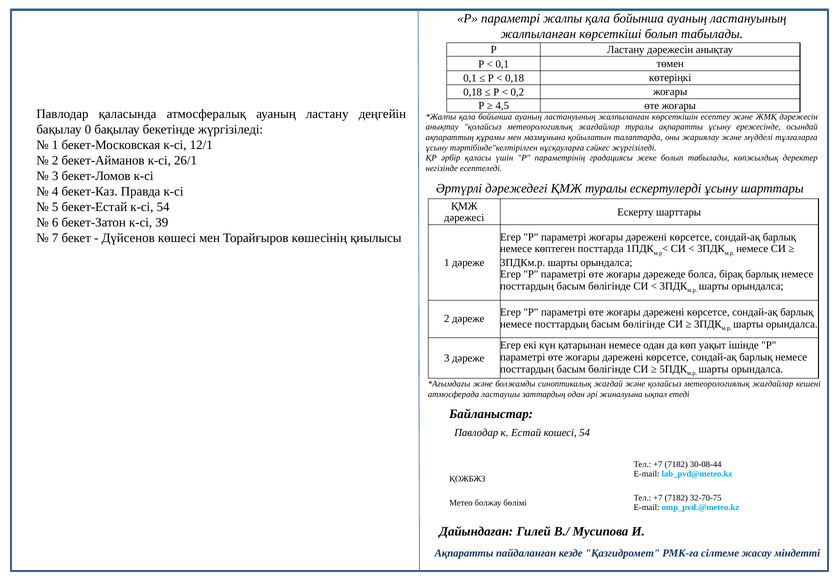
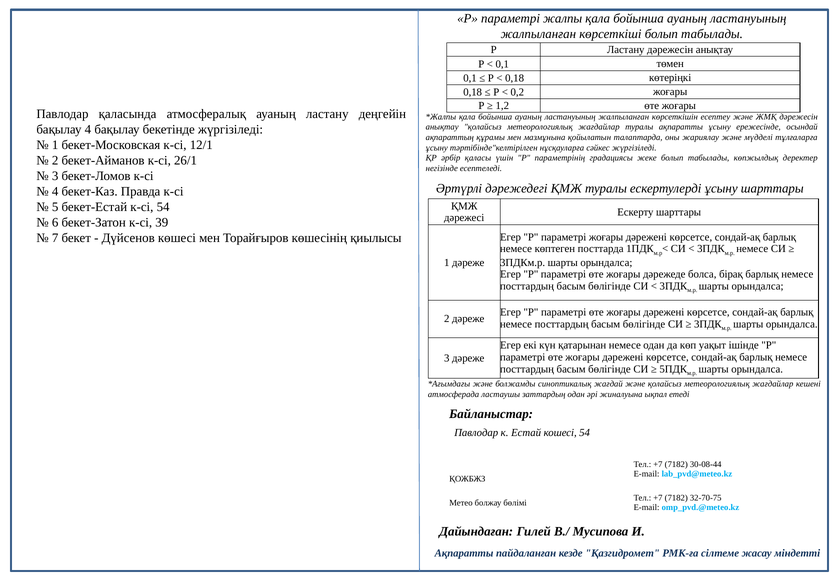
4,5: 4,5 -> 1,2 (502, 106)
бақылау 0: 0 -> 4 (88, 129)
